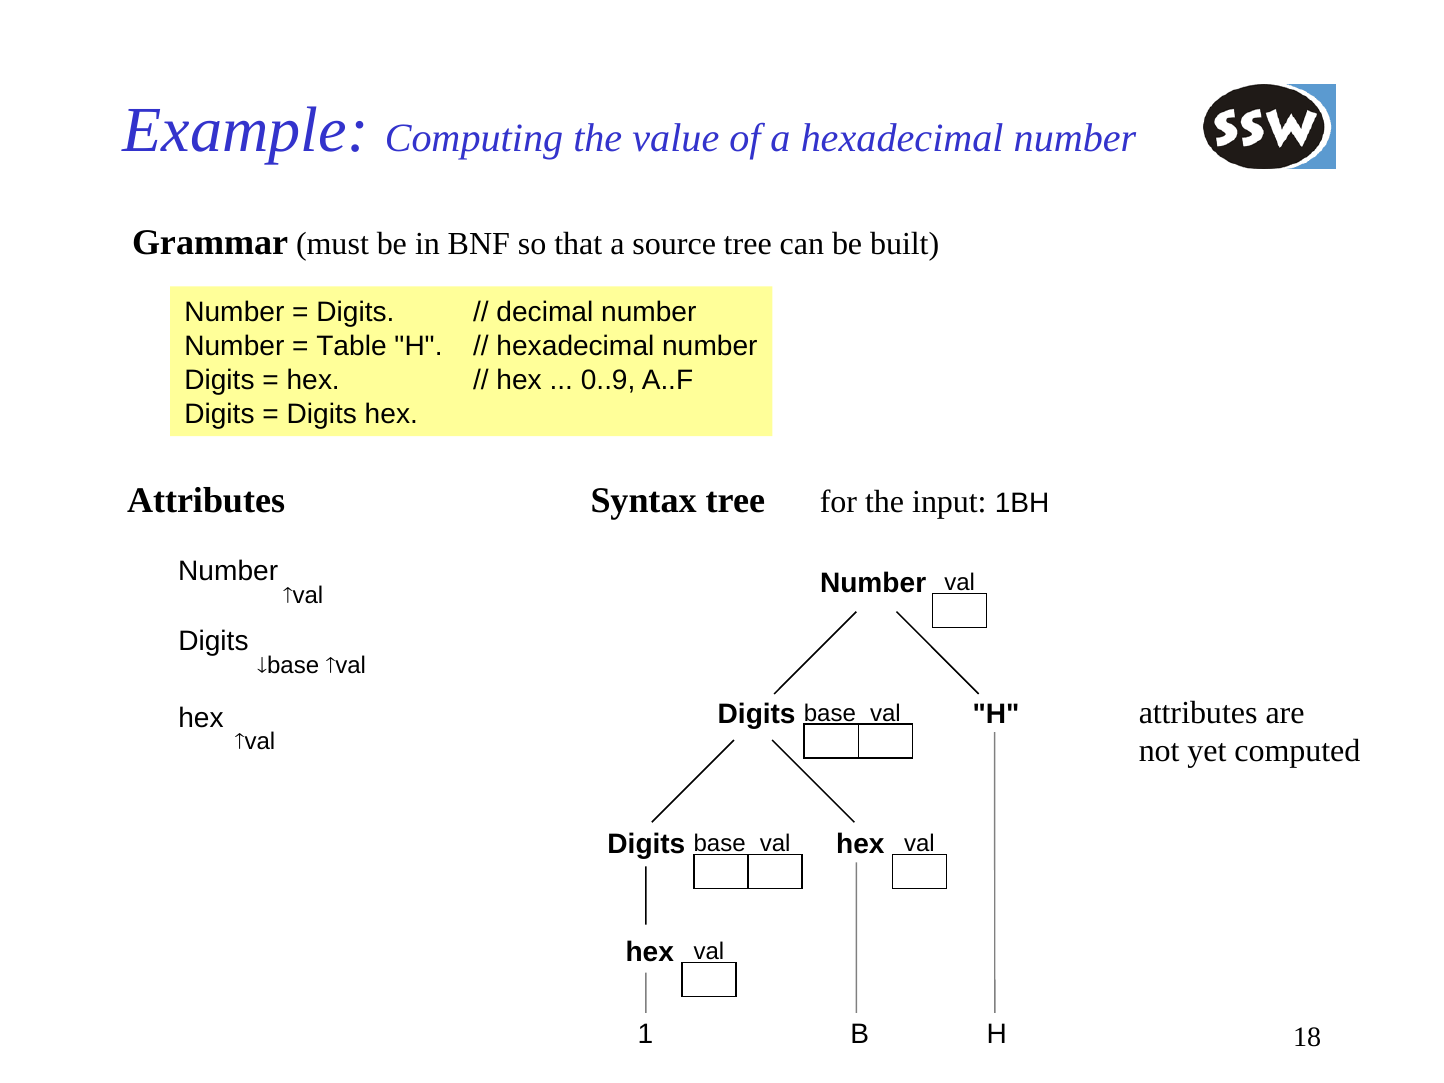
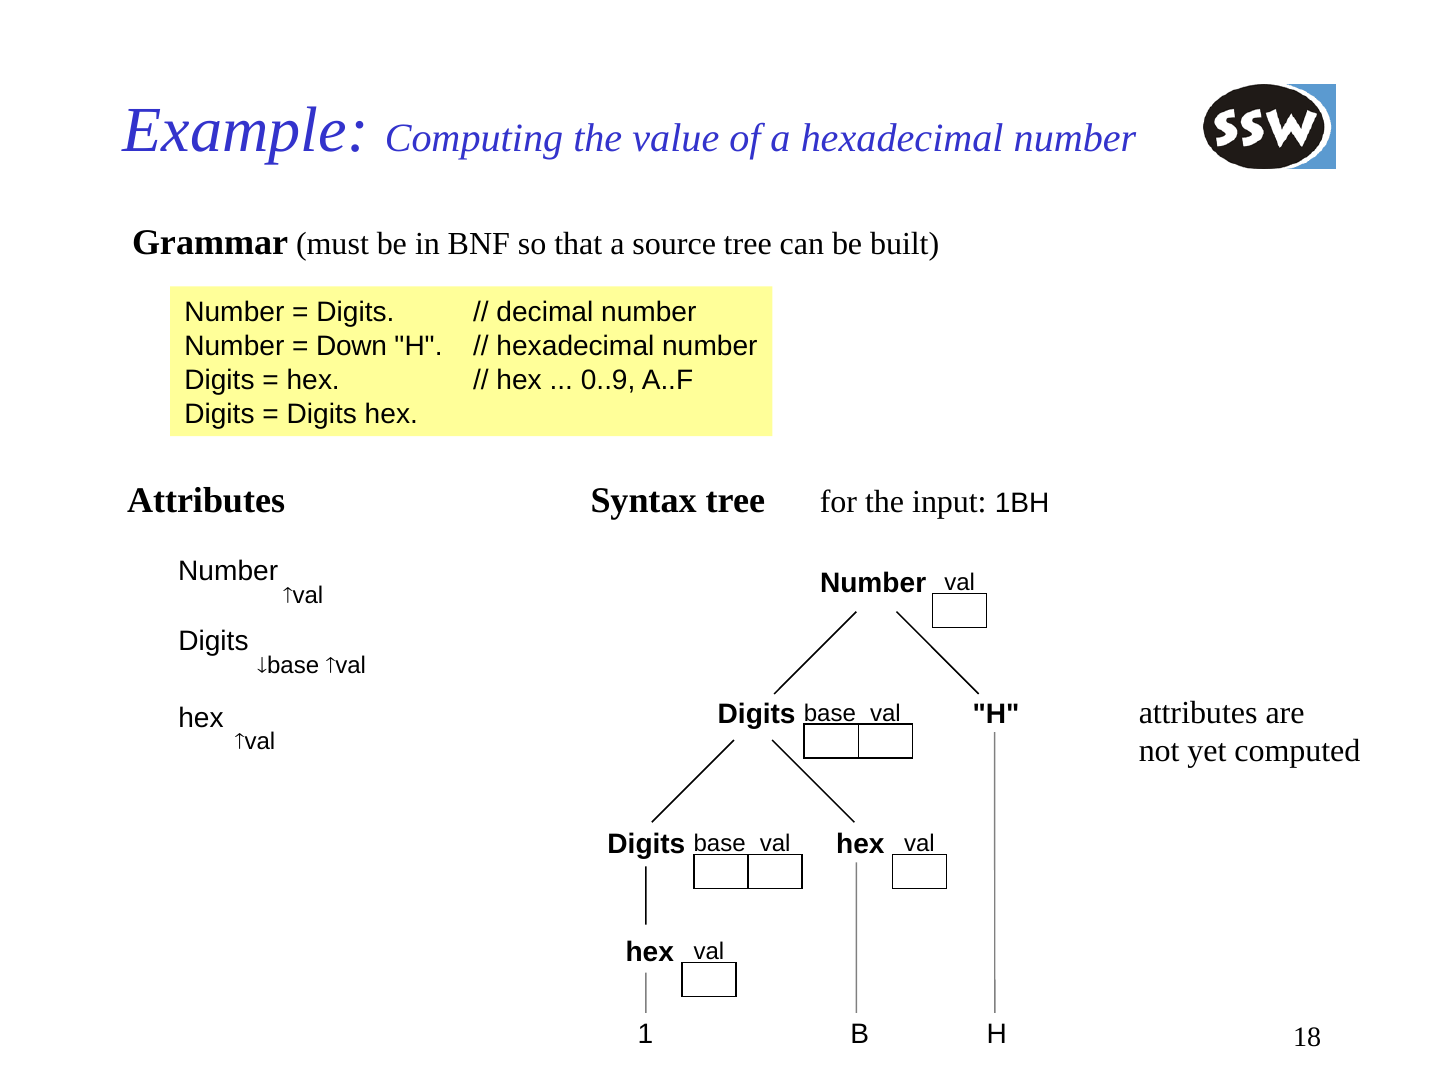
Table: Table -> Down (352, 346)
